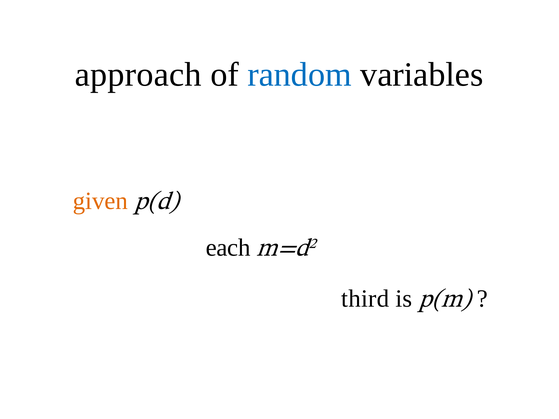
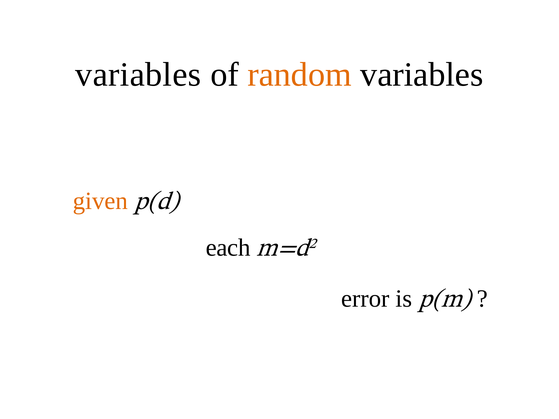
approach: approach -> variables (138, 75)
random colour: blue -> orange (300, 75)
third: third -> error (365, 299)
